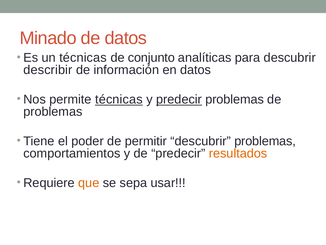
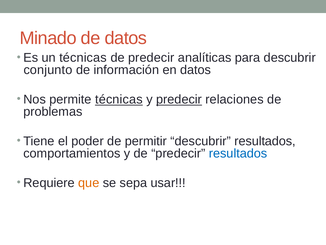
conjunto: conjunto -> predecir (151, 58)
describir: describir -> conjunto (48, 70)
predecir problemas: problemas -> relaciones (235, 99)
descubrir problemas: problemas -> resultados (265, 141)
resultados colour: orange -> blue (238, 153)
